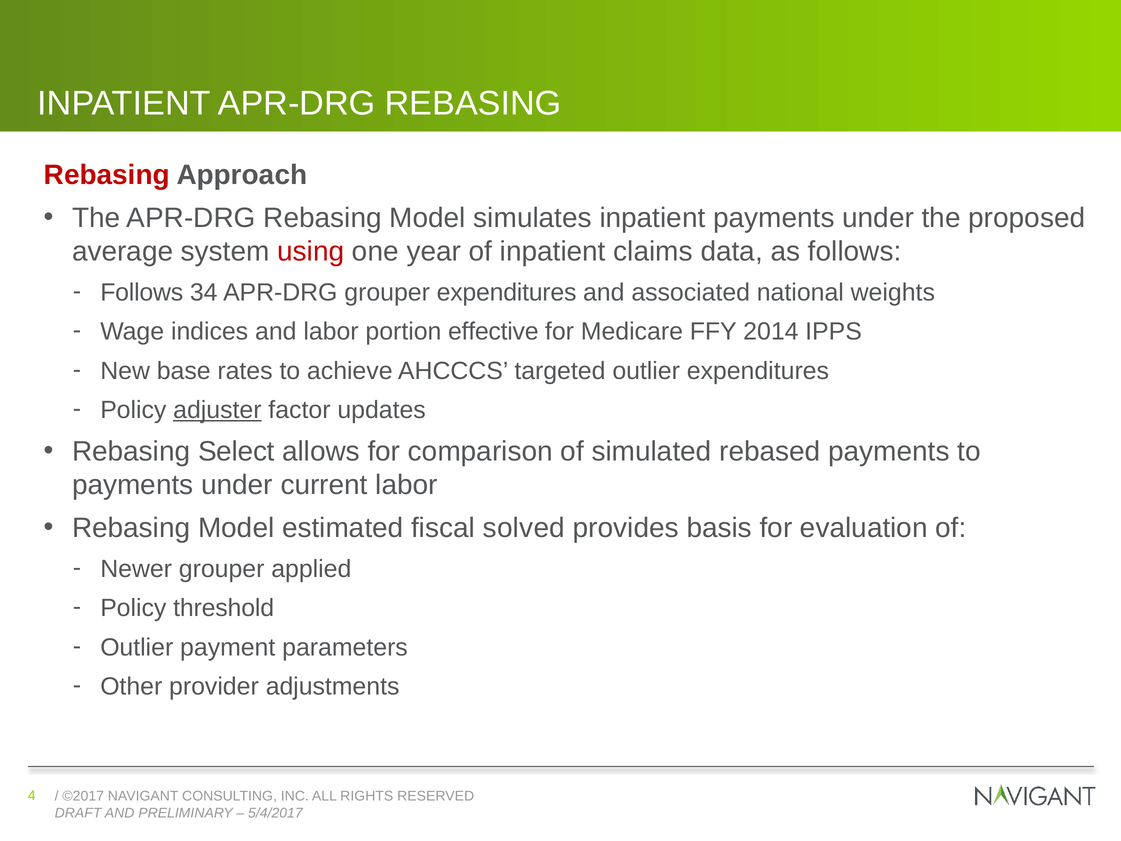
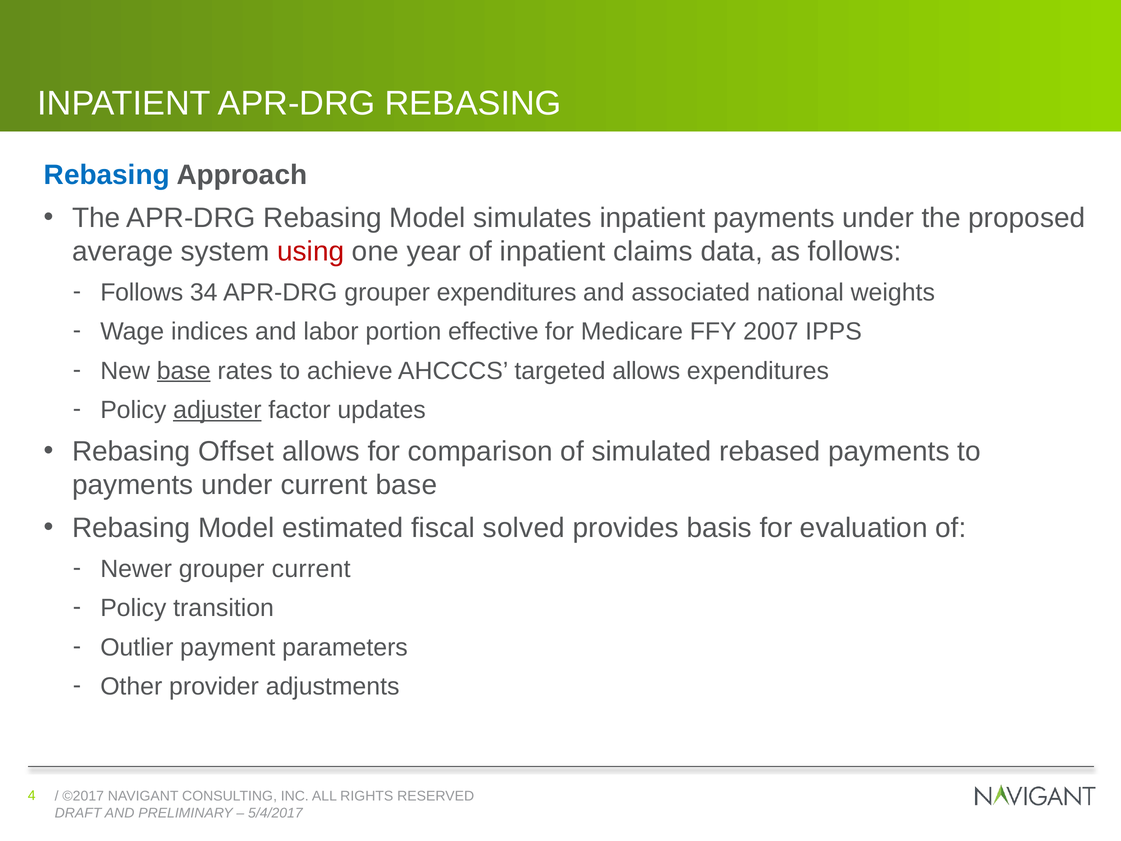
Rebasing colour: red -> blue (107, 175)
2014: 2014 -> 2007 (771, 331)
base underline: none -> present (184, 371)
targeted outlier: outlier -> allows (646, 371)
Select: Select -> Offset (236, 451)
current labor: labor -> base (406, 485)
grouper applied: applied -> current (311, 569)
threshold: threshold -> transition (224, 608)
